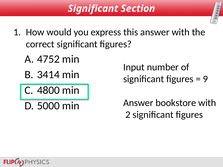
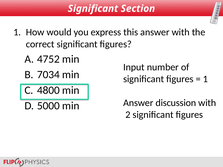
3414: 3414 -> 7034 (48, 75)
9: 9 -> 1 (205, 79)
bookstore: bookstore -> discussion (176, 103)
